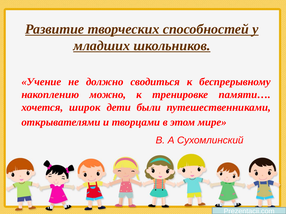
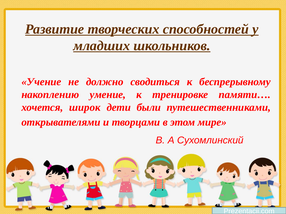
можно: можно -> умение (108, 95)
